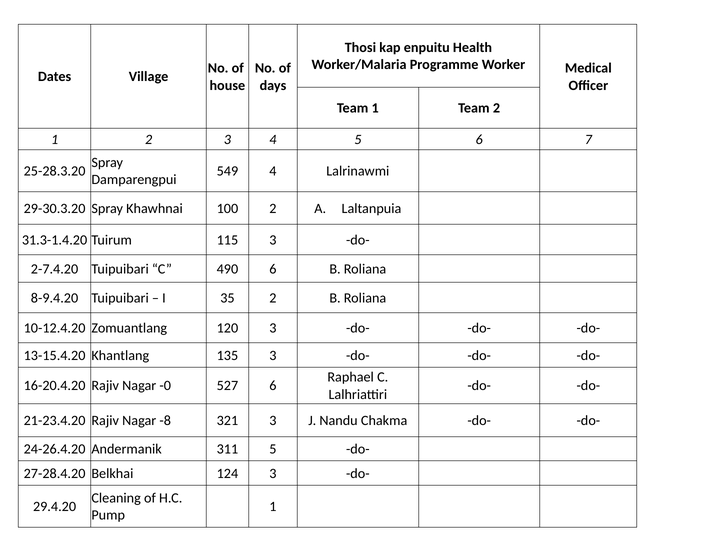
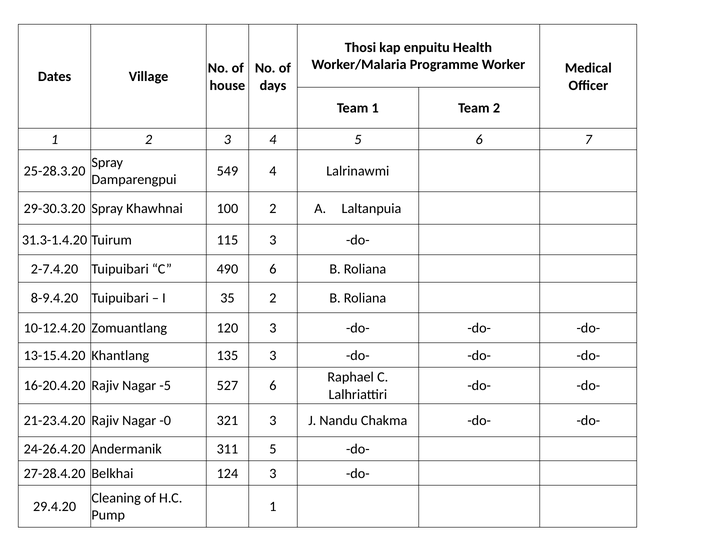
-0: -0 -> -5 (165, 386)
-8: -8 -> -0 (165, 421)
